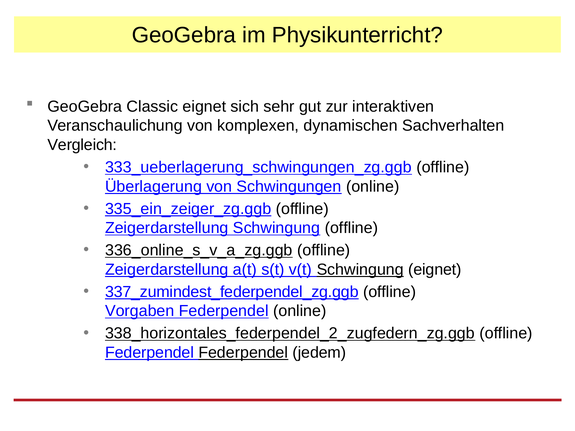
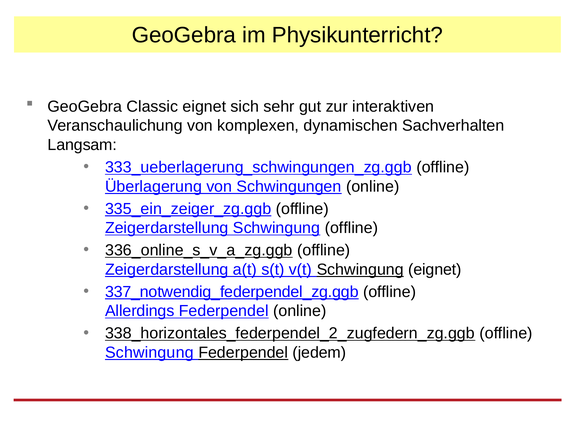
Vergleich: Vergleich -> Langsam (82, 145)
337_zumindest_federpendel_zg.ggb: 337_zumindest_federpendel_zg.ggb -> 337_notwendig_federpendel_zg.ggb (232, 292)
Vorgaben: Vorgaben -> Allerdings (140, 311)
Federpendel: Federpendel -> Schwingung (149, 353)
